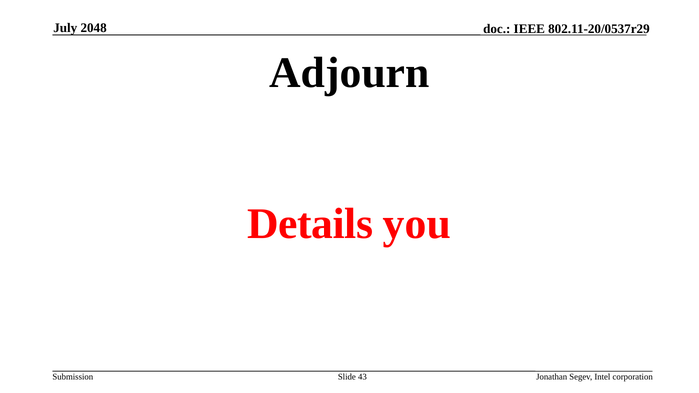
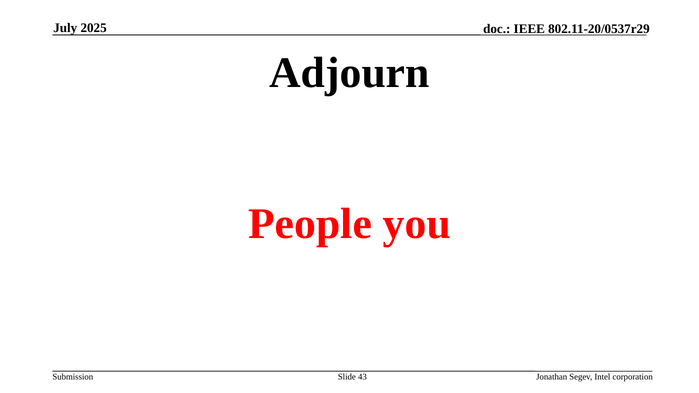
2048: 2048 -> 2025 (94, 28)
Details: Details -> People (310, 224)
